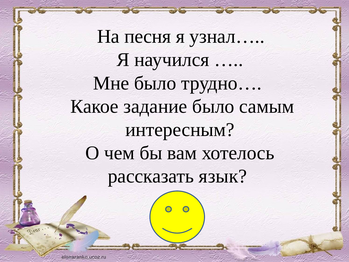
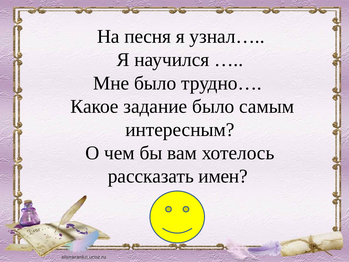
язык: язык -> имен (223, 176)
